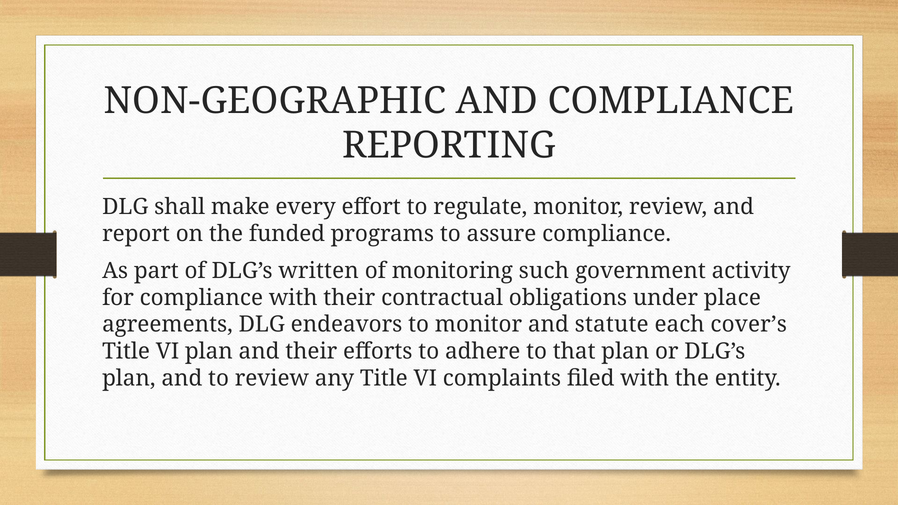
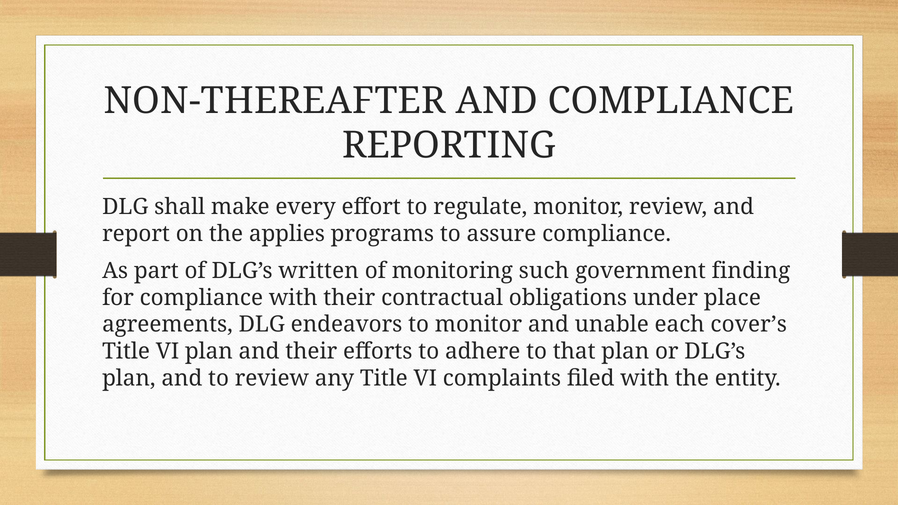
NON-GEOGRAPHIC: NON-GEOGRAPHIC -> NON-THEREAFTER (275, 101)
funded: funded -> applies (287, 234)
activity: activity -> finding (751, 271)
statute: statute -> unable (612, 325)
